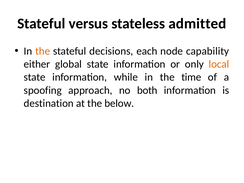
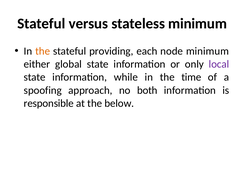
stateless admitted: admitted -> minimum (198, 24)
decisions: decisions -> providing (111, 51)
node capability: capability -> minimum (208, 51)
local colour: orange -> purple (219, 64)
destination: destination -> responsible (49, 103)
